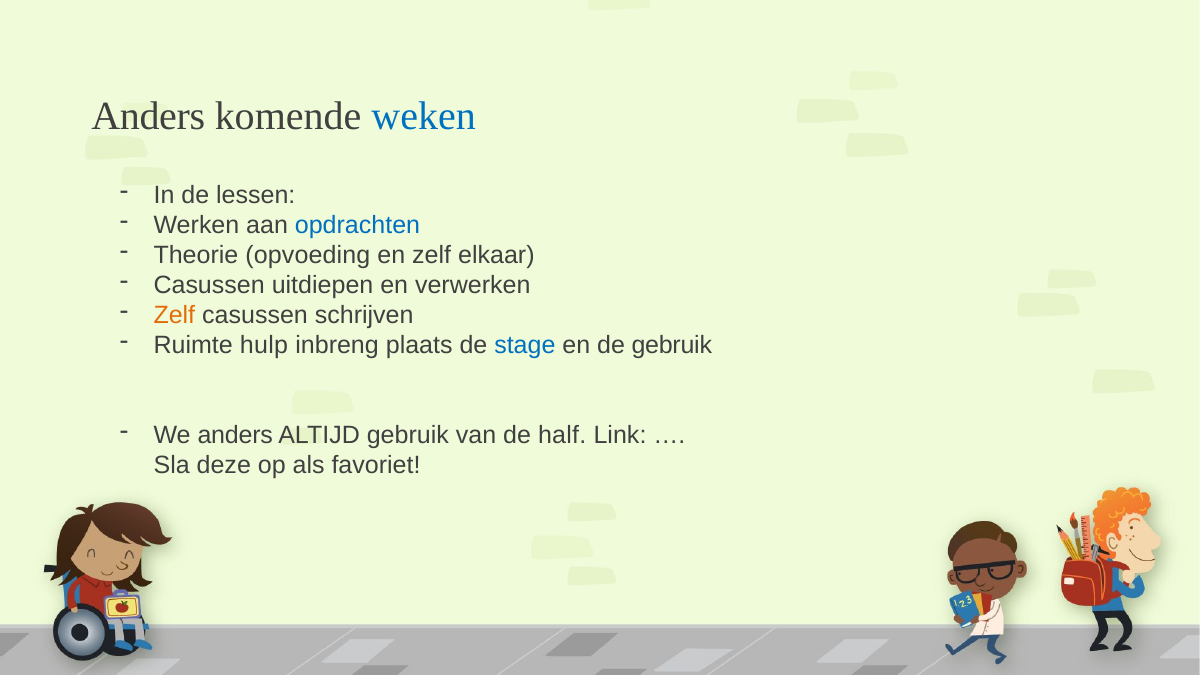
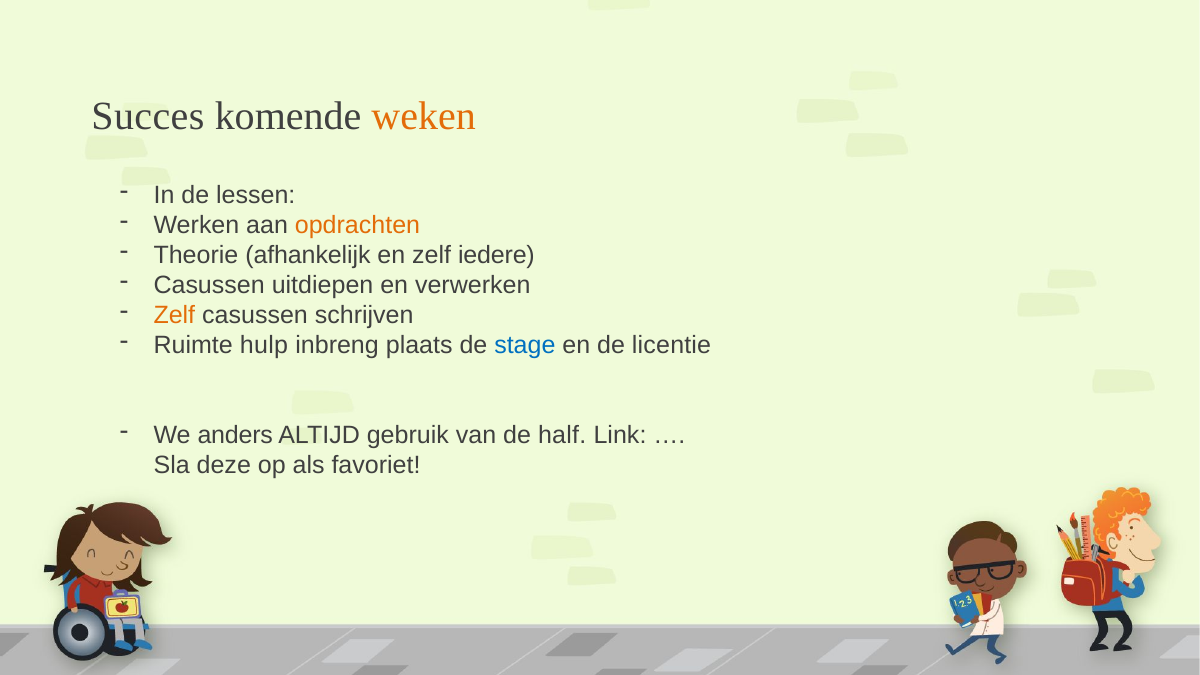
Anders: Anders -> Succes (148, 116)
weken colour: blue -> orange (424, 116)
opdrachten colour: blue -> orange (357, 226)
opvoeding: opvoeding -> afhankelijk (308, 256)
elkaar: elkaar -> iedere (496, 256)
de gebruik: gebruik -> licentie (672, 346)
